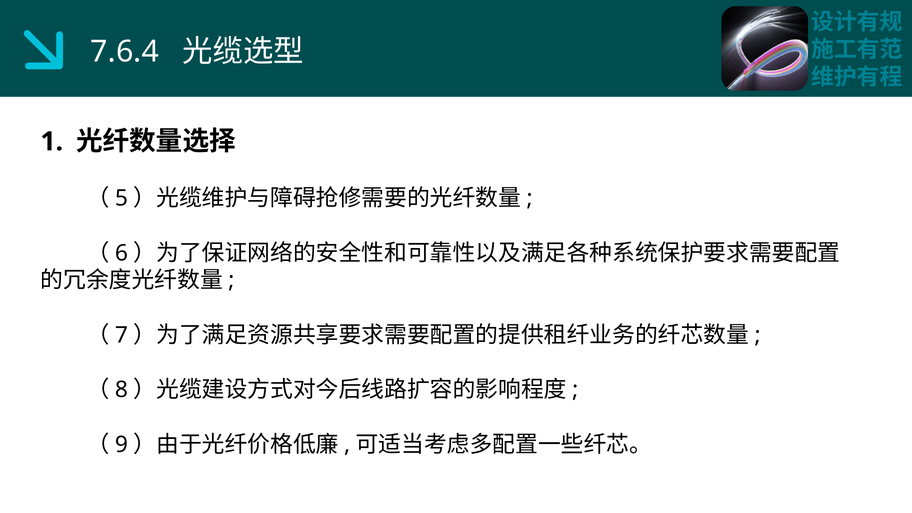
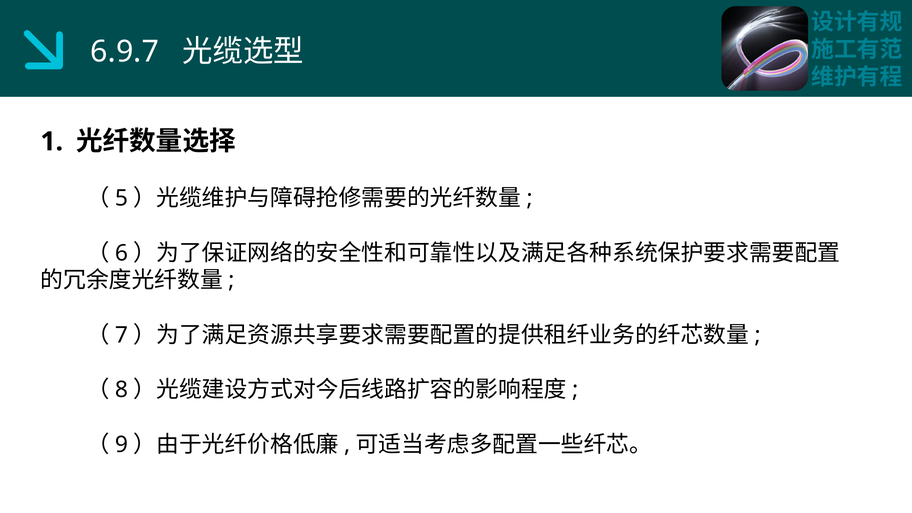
7.6.4: 7.6.4 -> 6.9.7 (125, 52)
